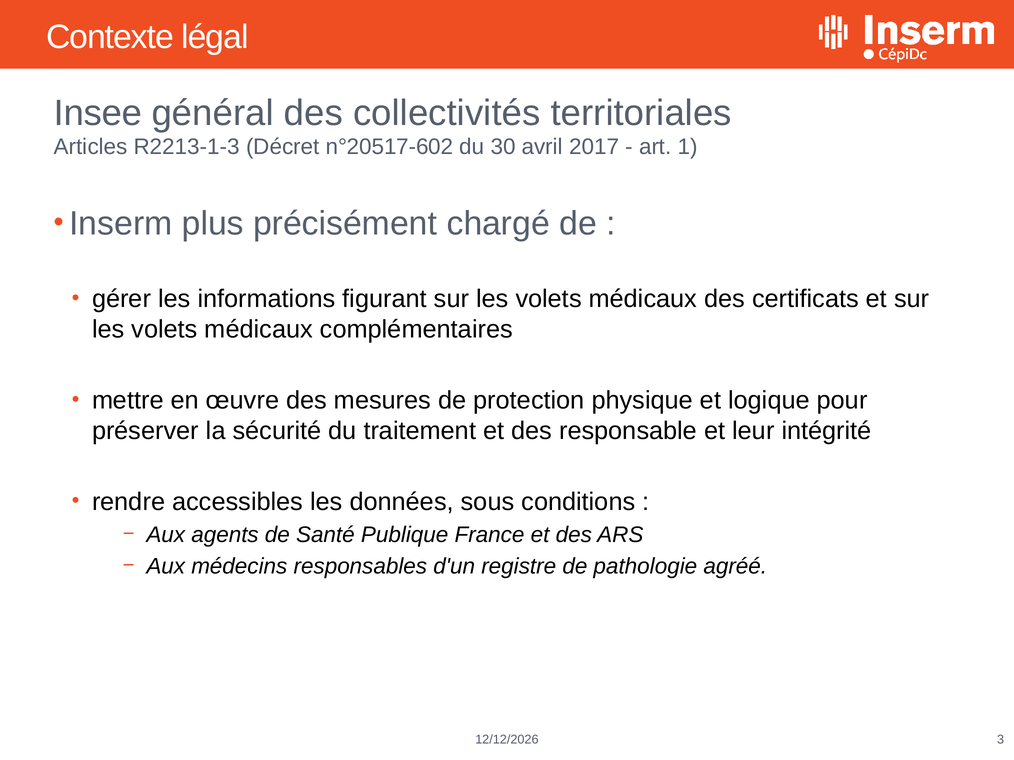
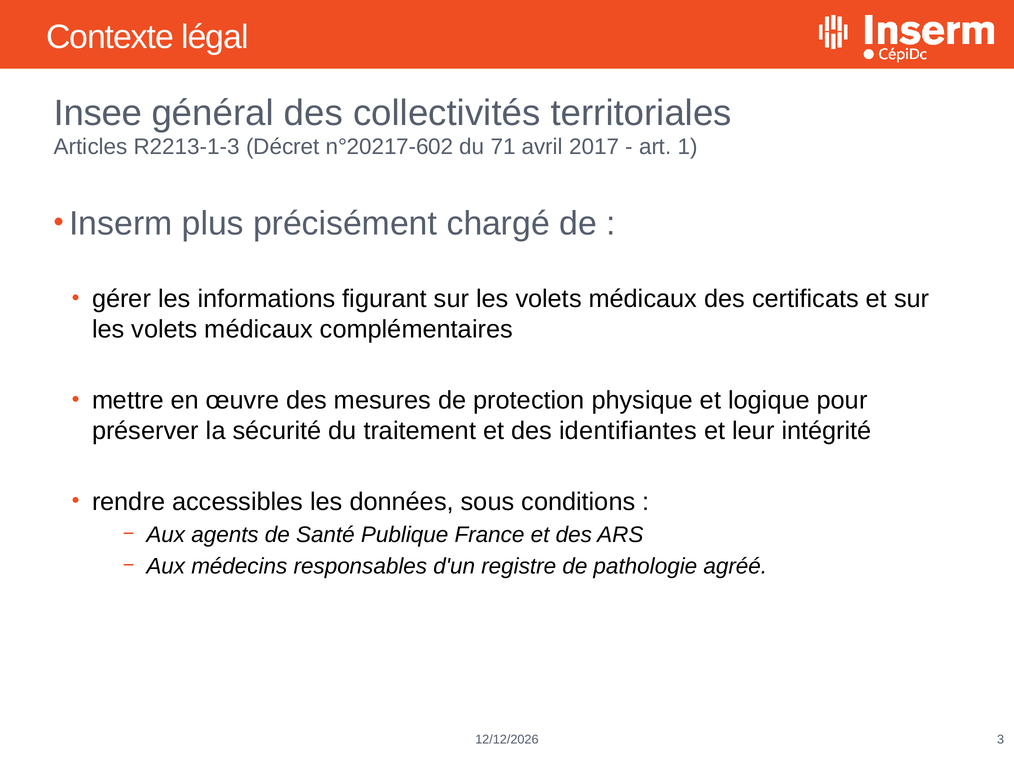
n°20517-602: n°20517-602 -> n°20217-602 (390, 147)
30: 30 -> 71 (503, 147)
responsable: responsable -> identifiantes (628, 431)
